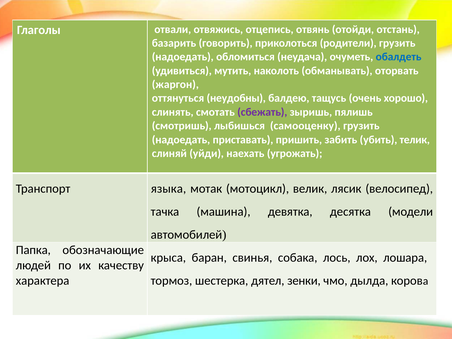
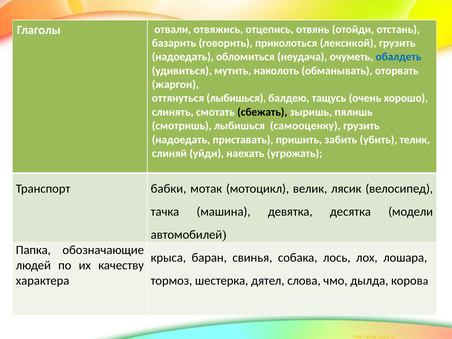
родители: родители -> лексикой (348, 43)
оттянуться неудобны: неудобны -> лыбишься (236, 98)
сбежать colour: purple -> black (262, 112)
языка: языка -> бабки (169, 189)
зенки: зенки -> слова (304, 281)
